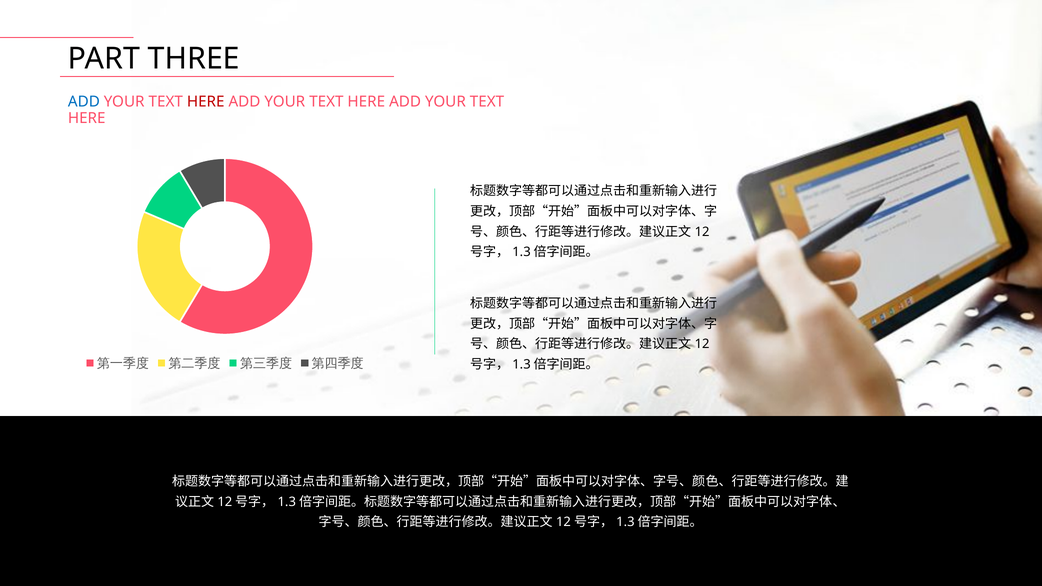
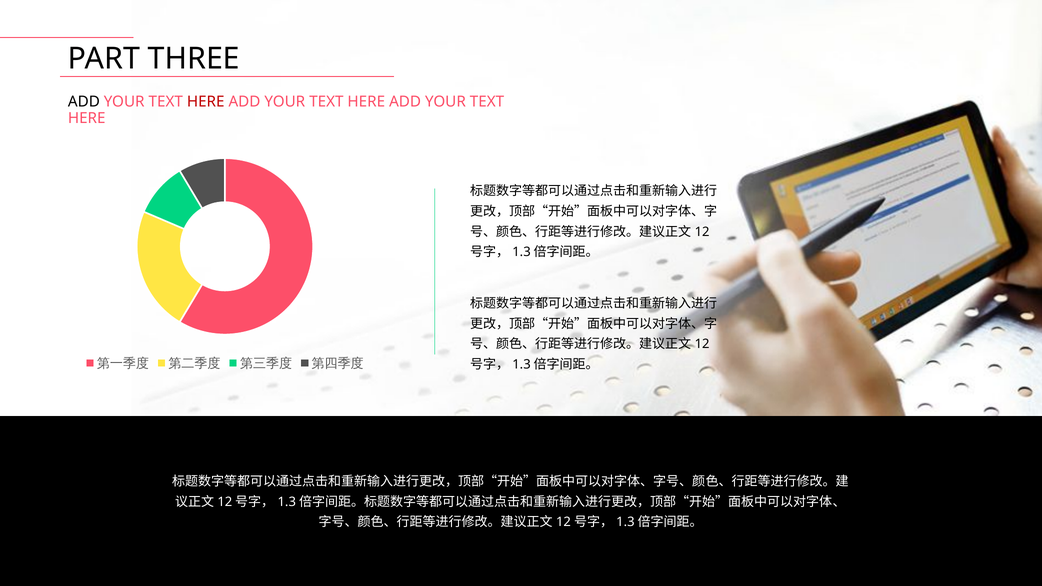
ADD colour: blue -> black (84, 102)
